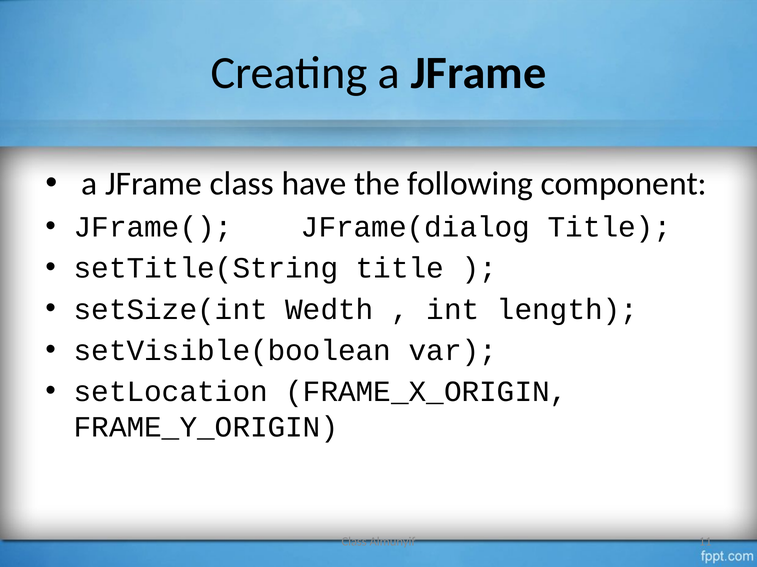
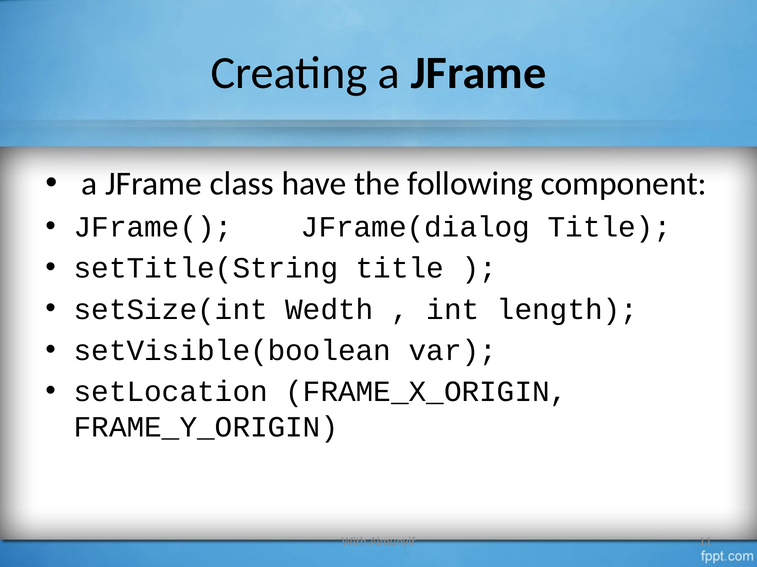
Class: Class -> With (354, 542)
